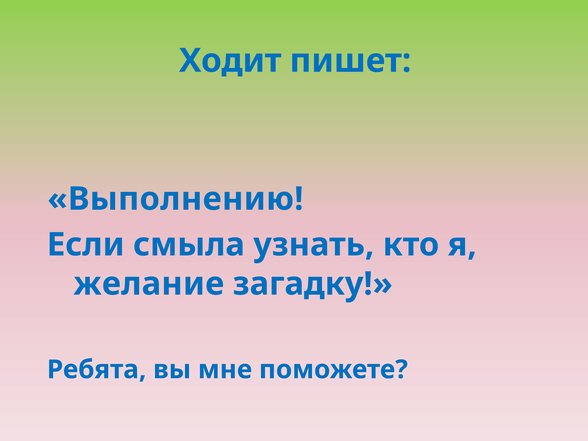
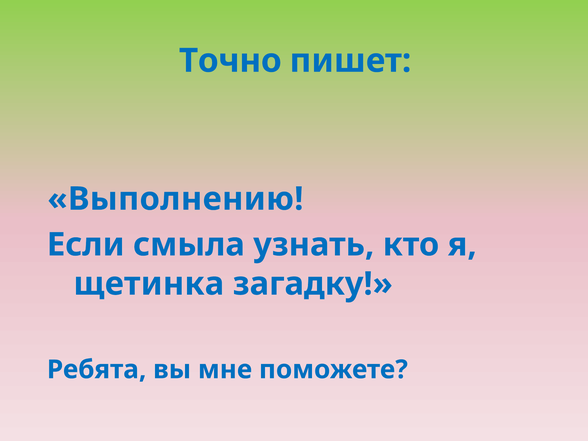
Ходит: Ходит -> Точно (230, 61)
желание: желание -> щетинка (149, 284)
